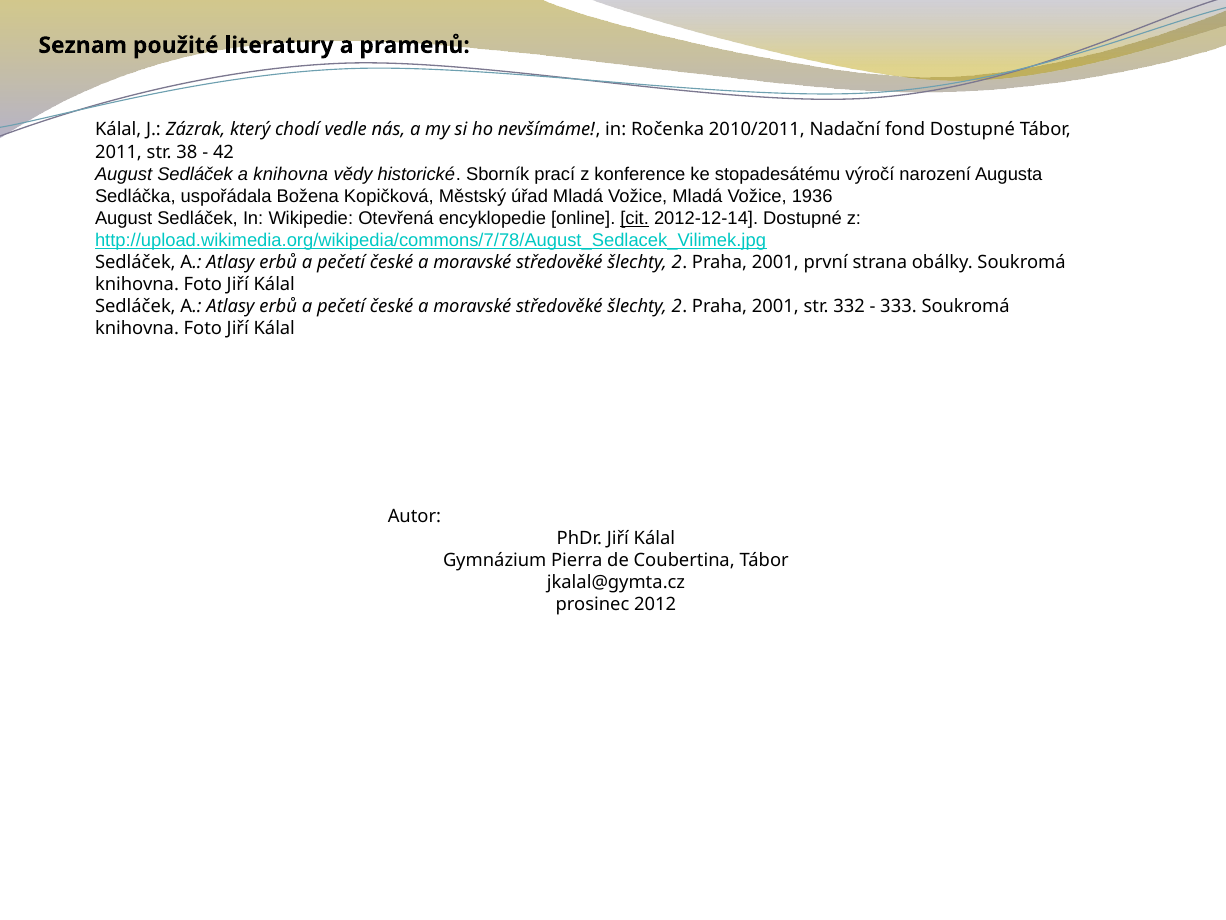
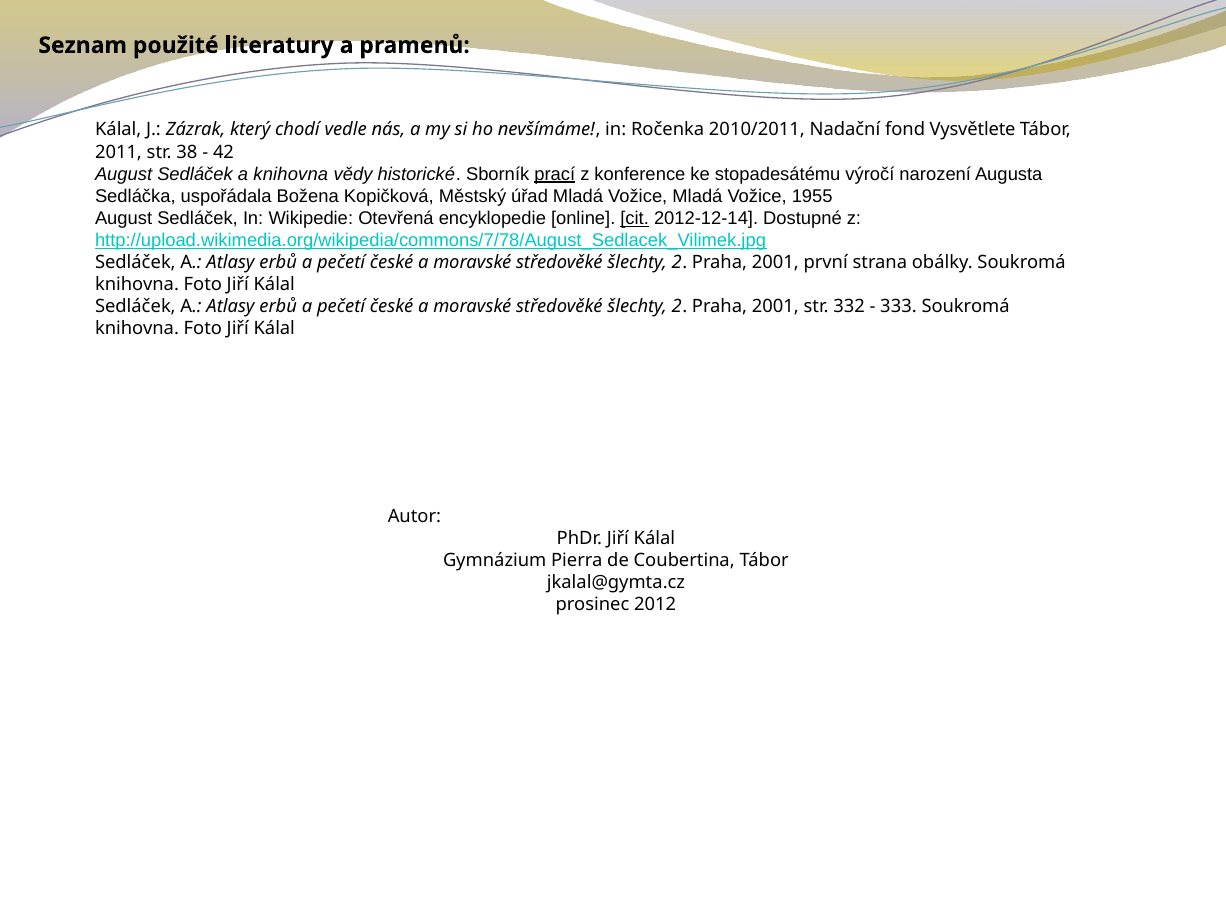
fond Dostupné: Dostupné -> Vysvětlete (973, 130)
prací underline: none -> present (555, 174)
1936: 1936 -> 1955 (812, 196)
